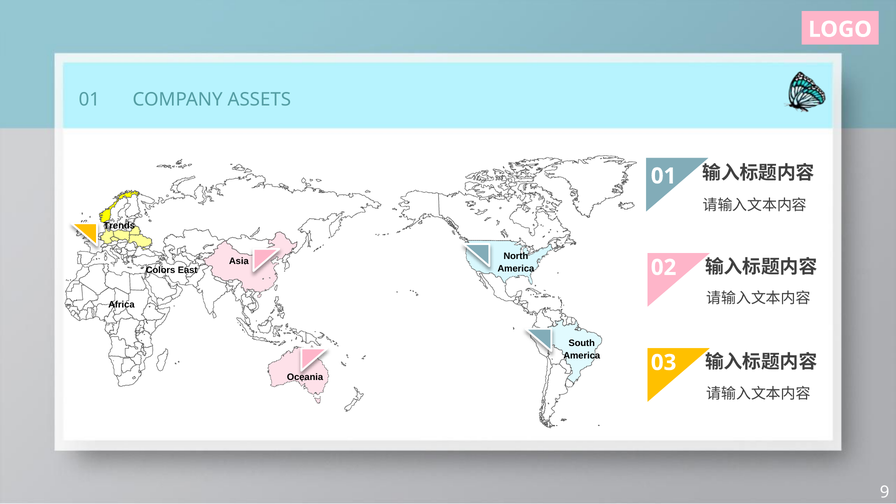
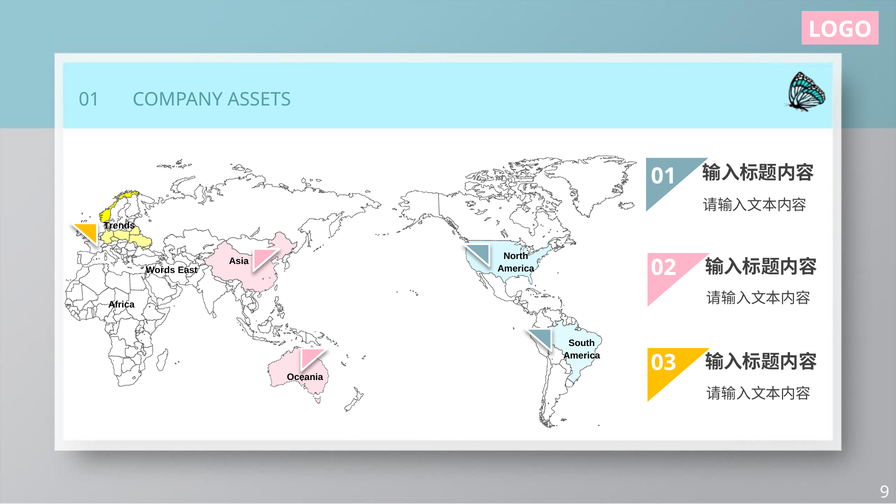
Colors: Colors -> Words (160, 270)
